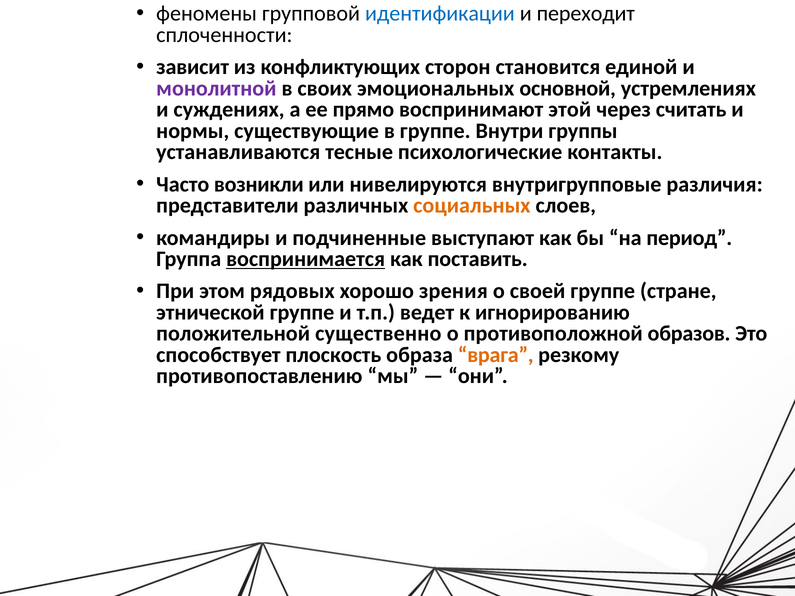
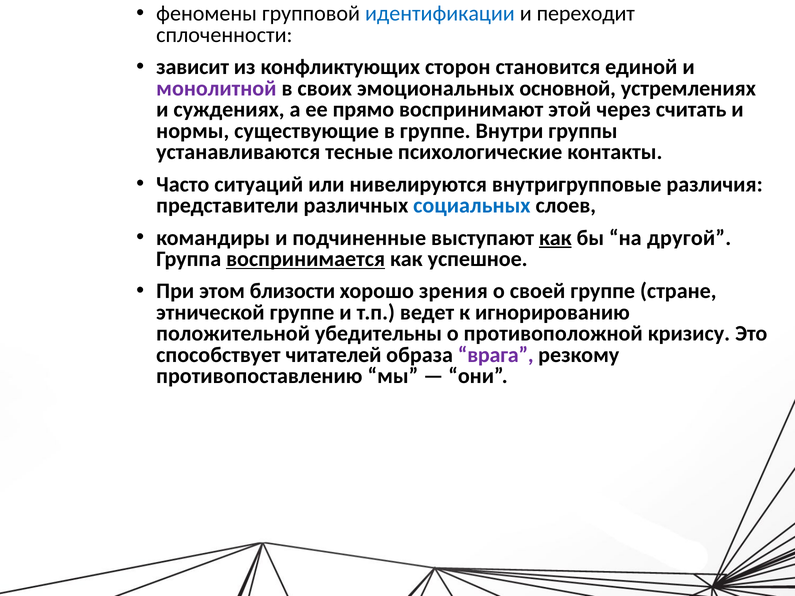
возникли: возникли -> ситуаций (259, 184)
социальных colour: orange -> blue (472, 206)
как underline: none -> present (555, 238)
период: период -> другой (689, 238)
поставить: поставить -> успешное (478, 259)
рядовых: рядовых -> близости (292, 291)
существенно: существенно -> убедительны (378, 334)
образов: образов -> кризису (689, 334)
плоскость: плоскость -> читателей (334, 355)
врага colour: orange -> purple (496, 355)
